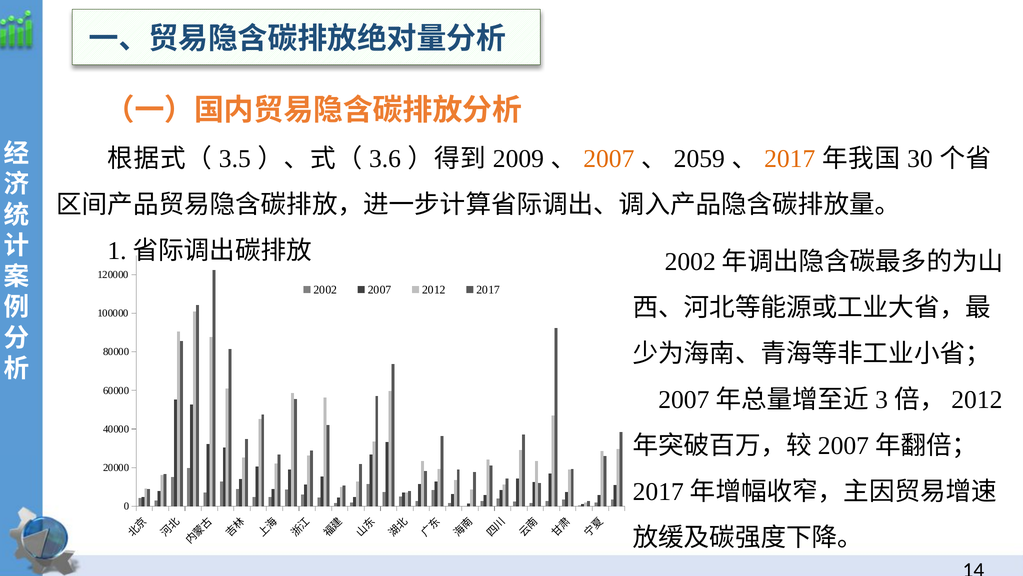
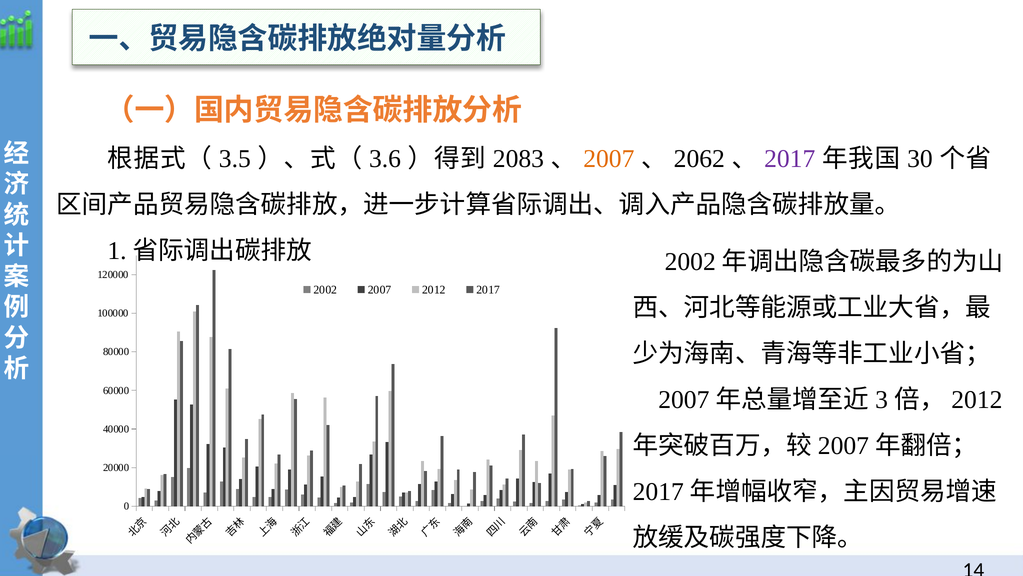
2009: 2009 -> 2083 (518, 158)
2059: 2059 -> 2062 (699, 158)
2017 colour: orange -> purple (790, 158)
